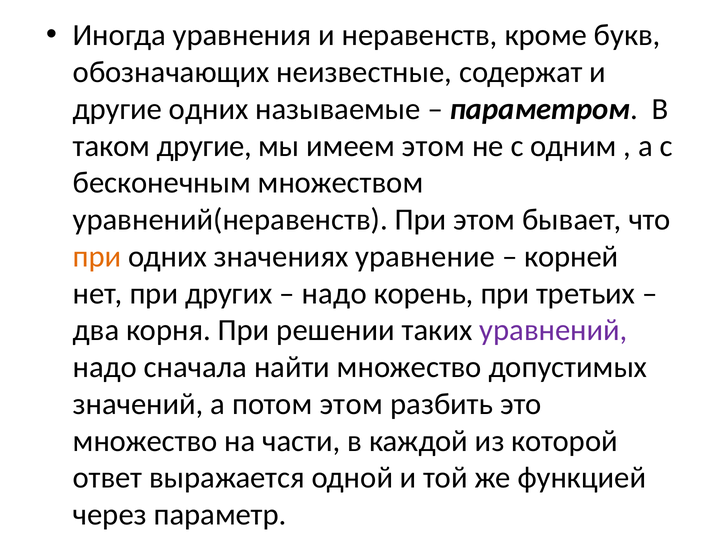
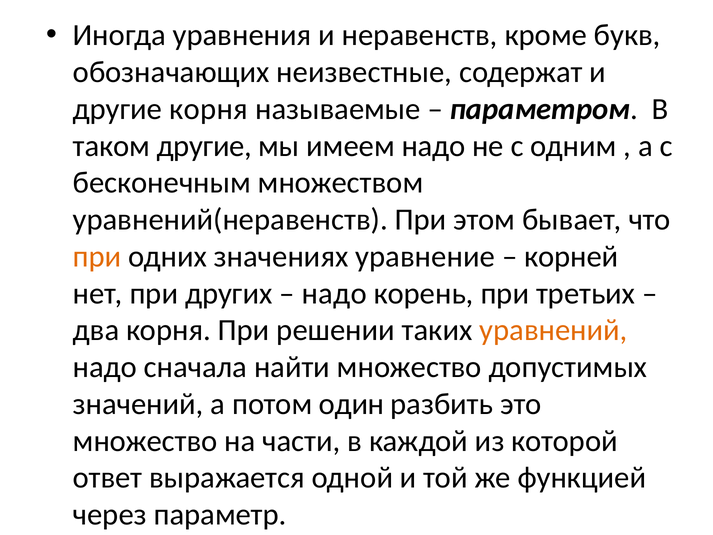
другие одних: одних -> корня (209, 109)
имеем этом: этом -> надо (434, 146)
уравнений colour: purple -> orange (554, 330)
потом этом: этом -> один (351, 404)
